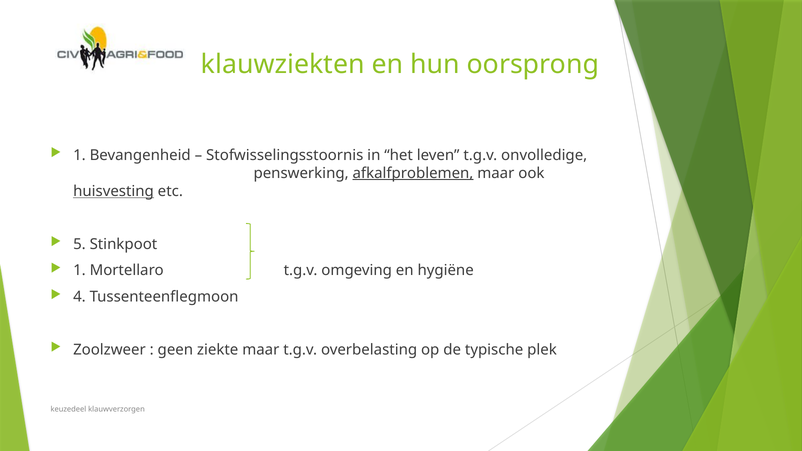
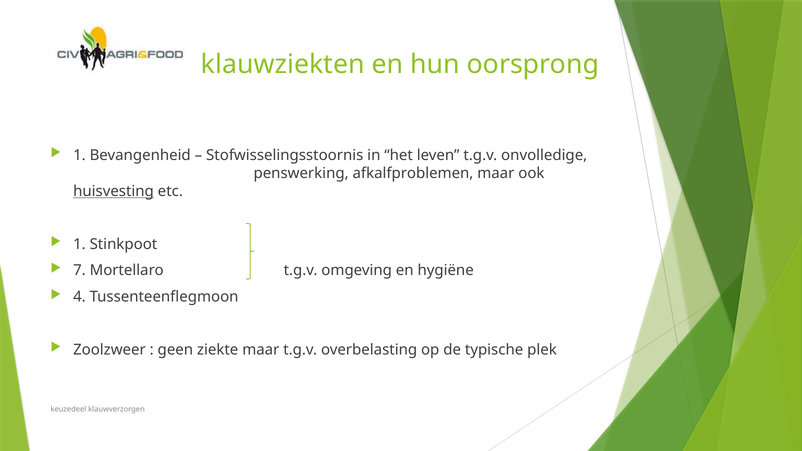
afkalfproblemen underline: present -> none (413, 173)
5: 5 -> 1 (79, 244)
1: 1 -> 7 (79, 271)
